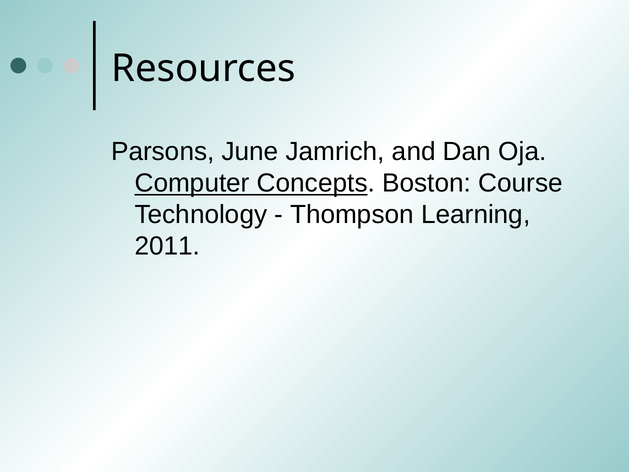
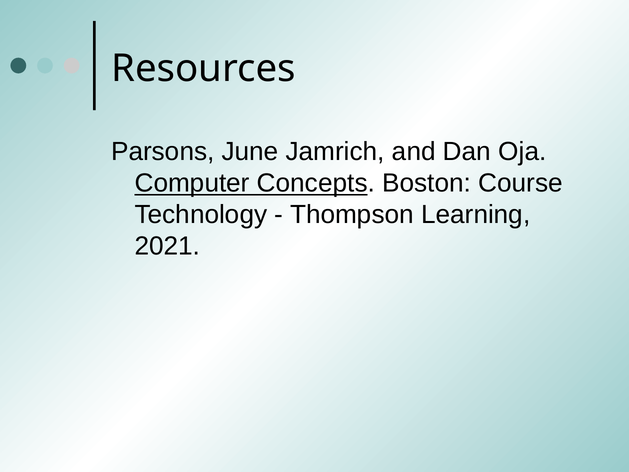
2011: 2011 -> 2021 (167, 246)
